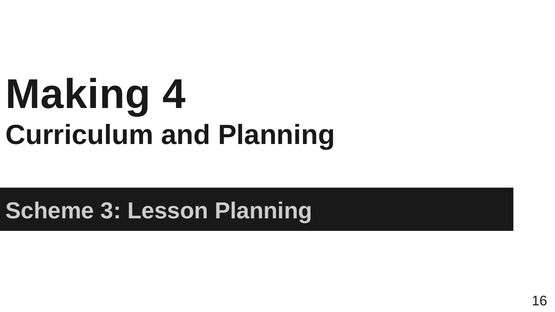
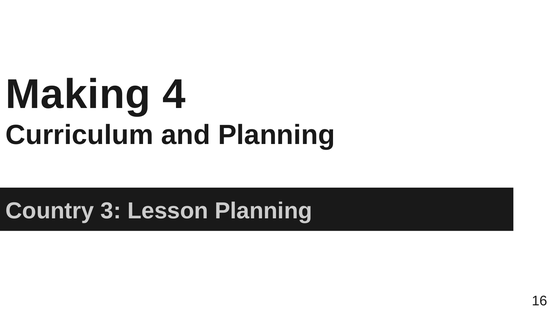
Scheme: Scheme -> Country (50, 211)
